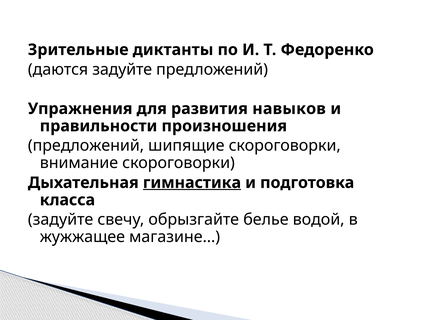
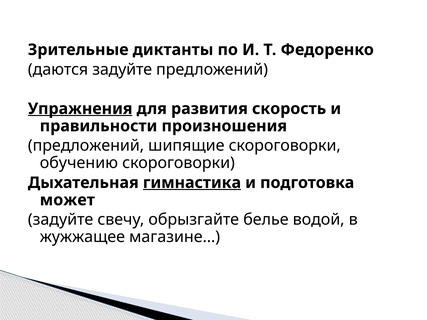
Упражнения underline: none -> present (80, 109)
навыков: навыков -> скорость (289, 109)
внимание: внимание -> обучению (79, 163)
класса: класса -> может (67, 200)
